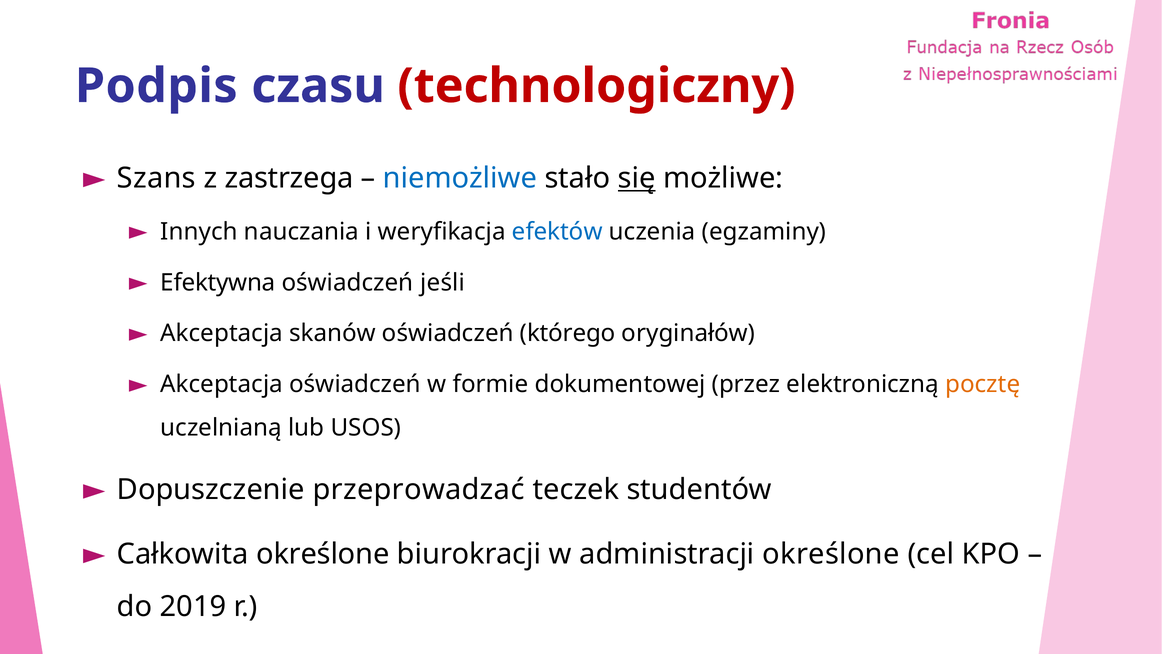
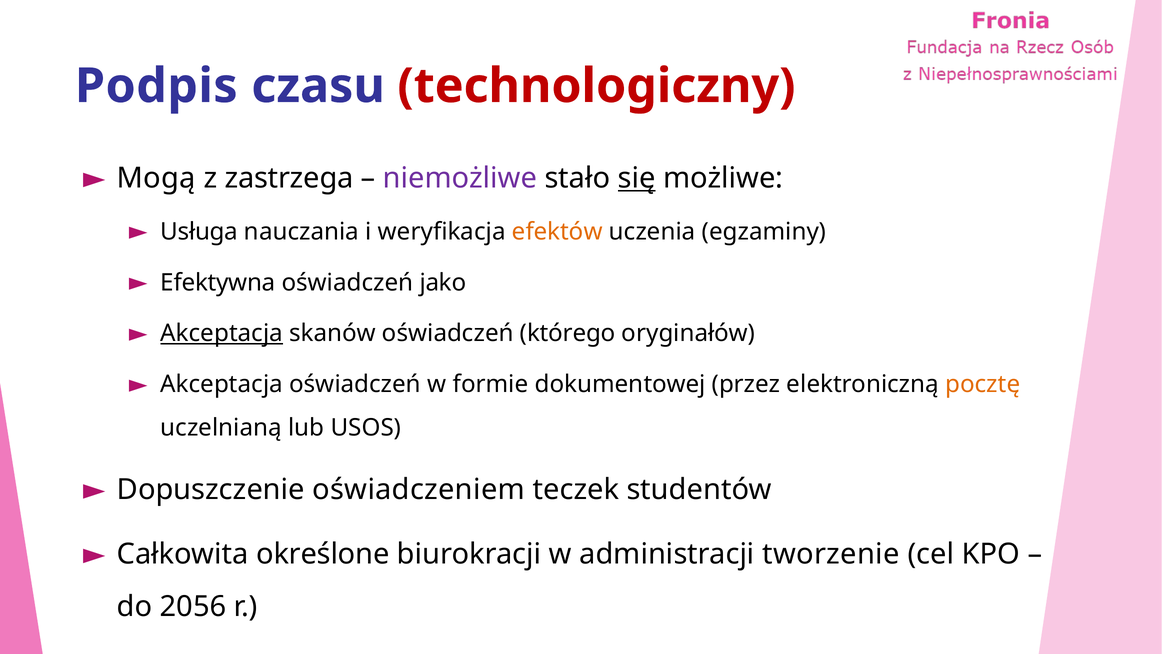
Szans: Szans -> Mogą (156, 178)
niemożliwe colour: blue -> purple (460, 178)
Innych: Innych -> Usługa (199, 232)
efektów colour: blue -> orange (557, 232)
jeśli: jeśli -> jako (443, 282)
Akceptacja underline: none -> present (222, 333)
przeprowadzać: przeprowadzać -> oświadczeniem (419, 490)
administracji określone: określone -> tworzenie (831, 554)
2019: 2019 -> 2056 (193, 606)
